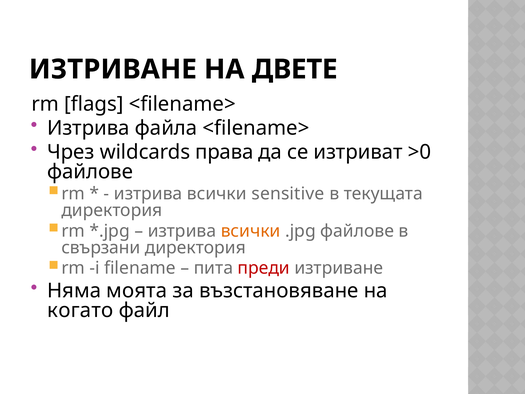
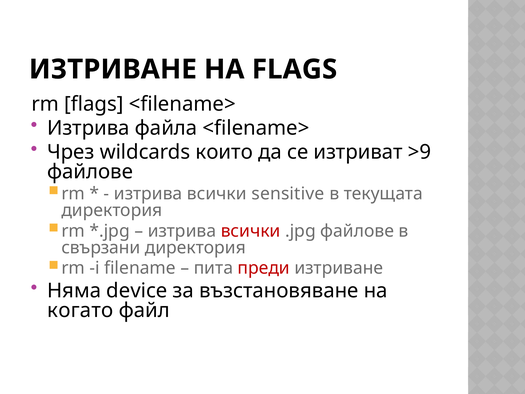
НА ДВЕТЕ: ДВЕТЕ -> FLAGS (295, 69)
права: права -> които (224, 152)
>0: >0 -> >9 (420, 152)
всички colour: orange -> red (251, 231)
моята: моята -> device (137, 290)
